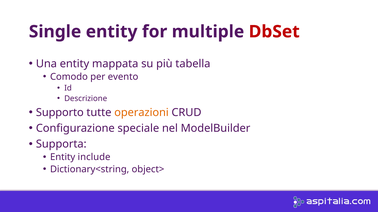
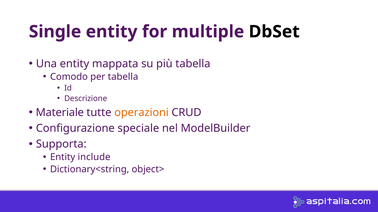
DbSet colour: red -> black (274, 32)
per evento: evento -> tabella (123, 77)
Supporto: Supporto -> Materiale (60, 113)
